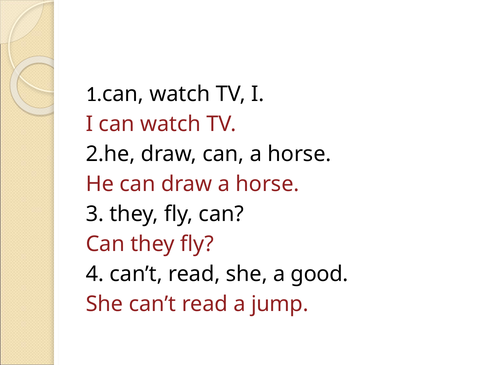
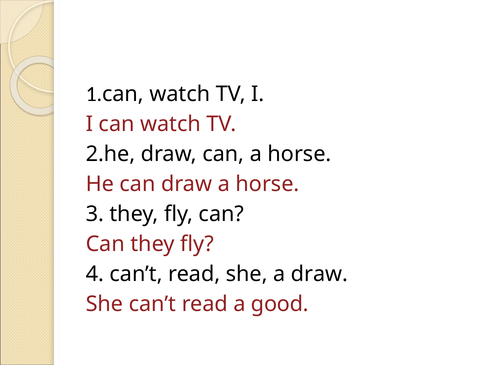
a good: good -> draw (319, 274)
jump: jump -> good (280, 304)
